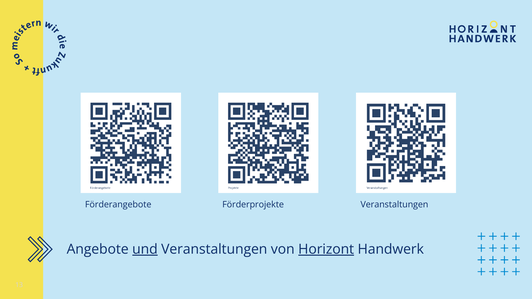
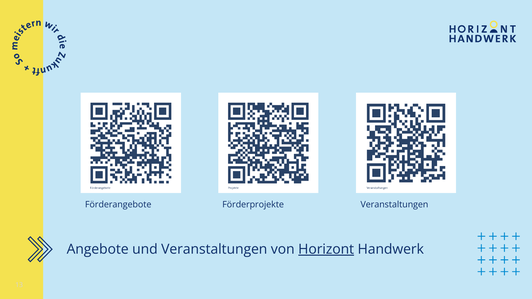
und underline: present -> none (145, 249)
